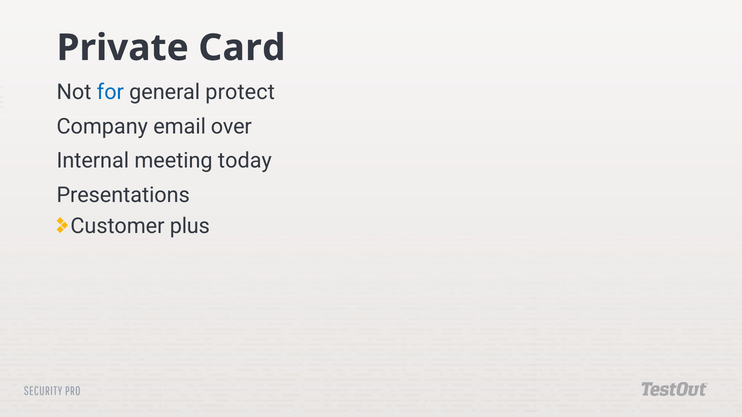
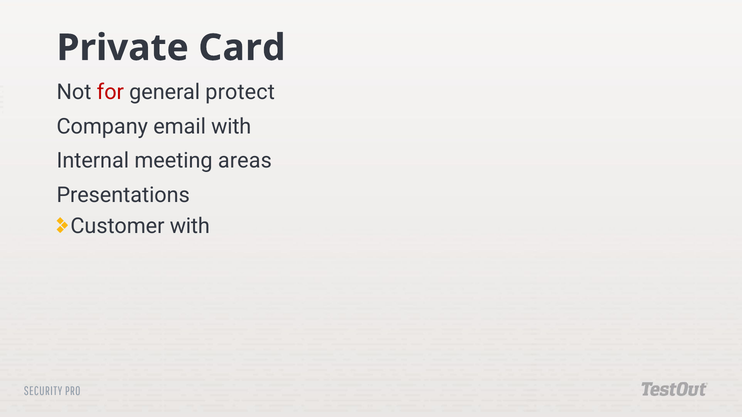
for colour: blue -> red (110, 92)
email over: over -> with (231, 127)
today: today -> areas (245, 161)
Customer plus: plus -> with (190, 226)
